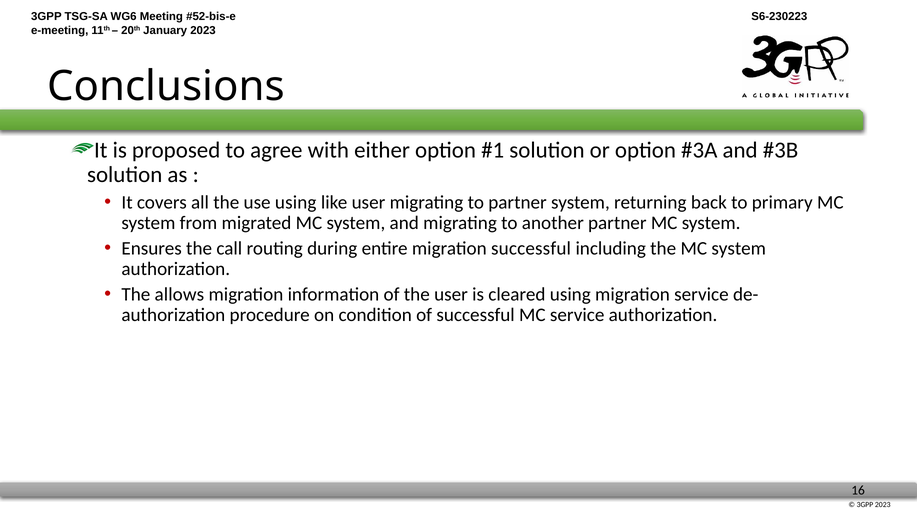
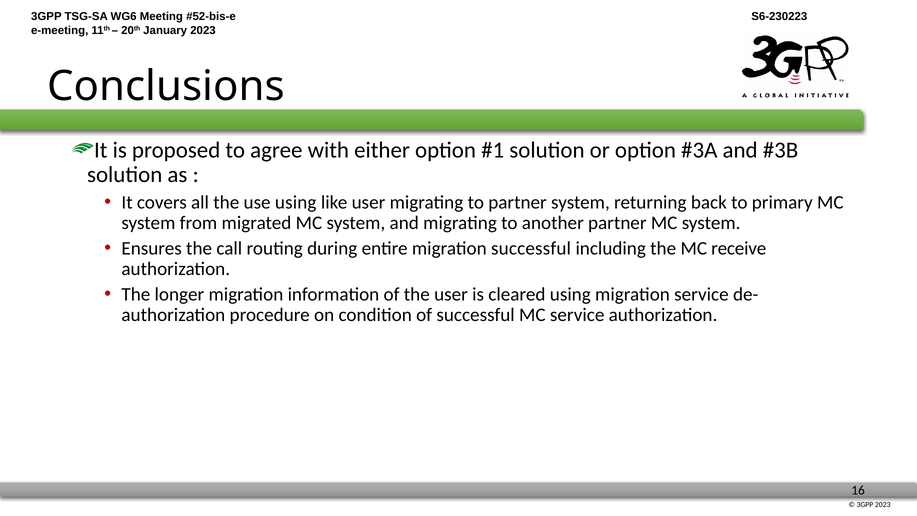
the MC system: system -> receive (739, 248)
allows: allows -> longer (179, 294)
